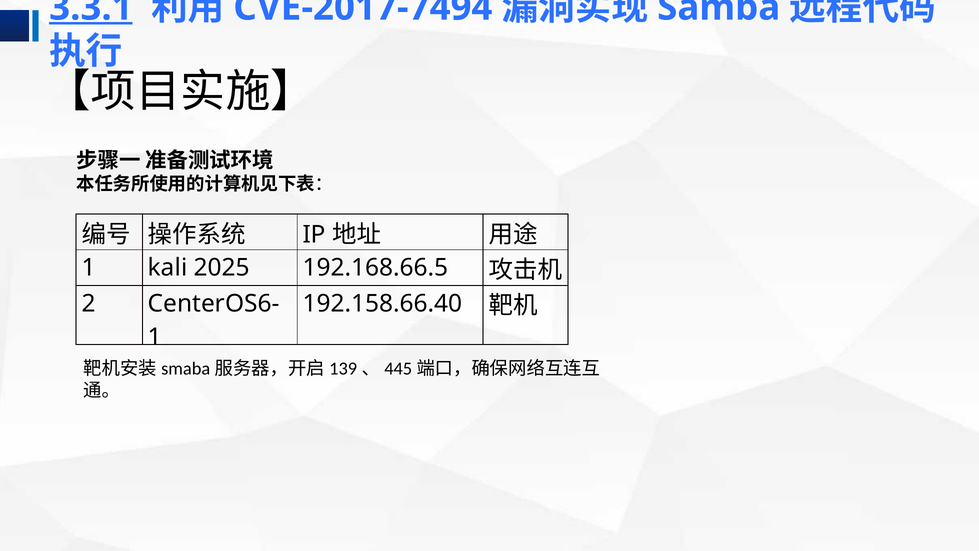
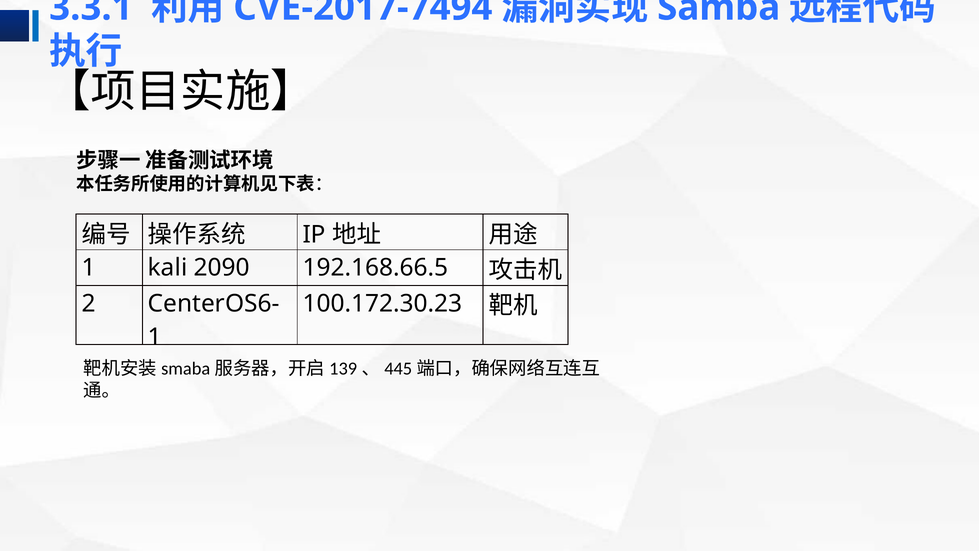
3.3.1 underline: present -> none (91, 8)
2025: 2025 -> 2090 (222, 268)
192.158.66.40: 192.158.66.40 -> 100.172.30.23 (382, 303)
